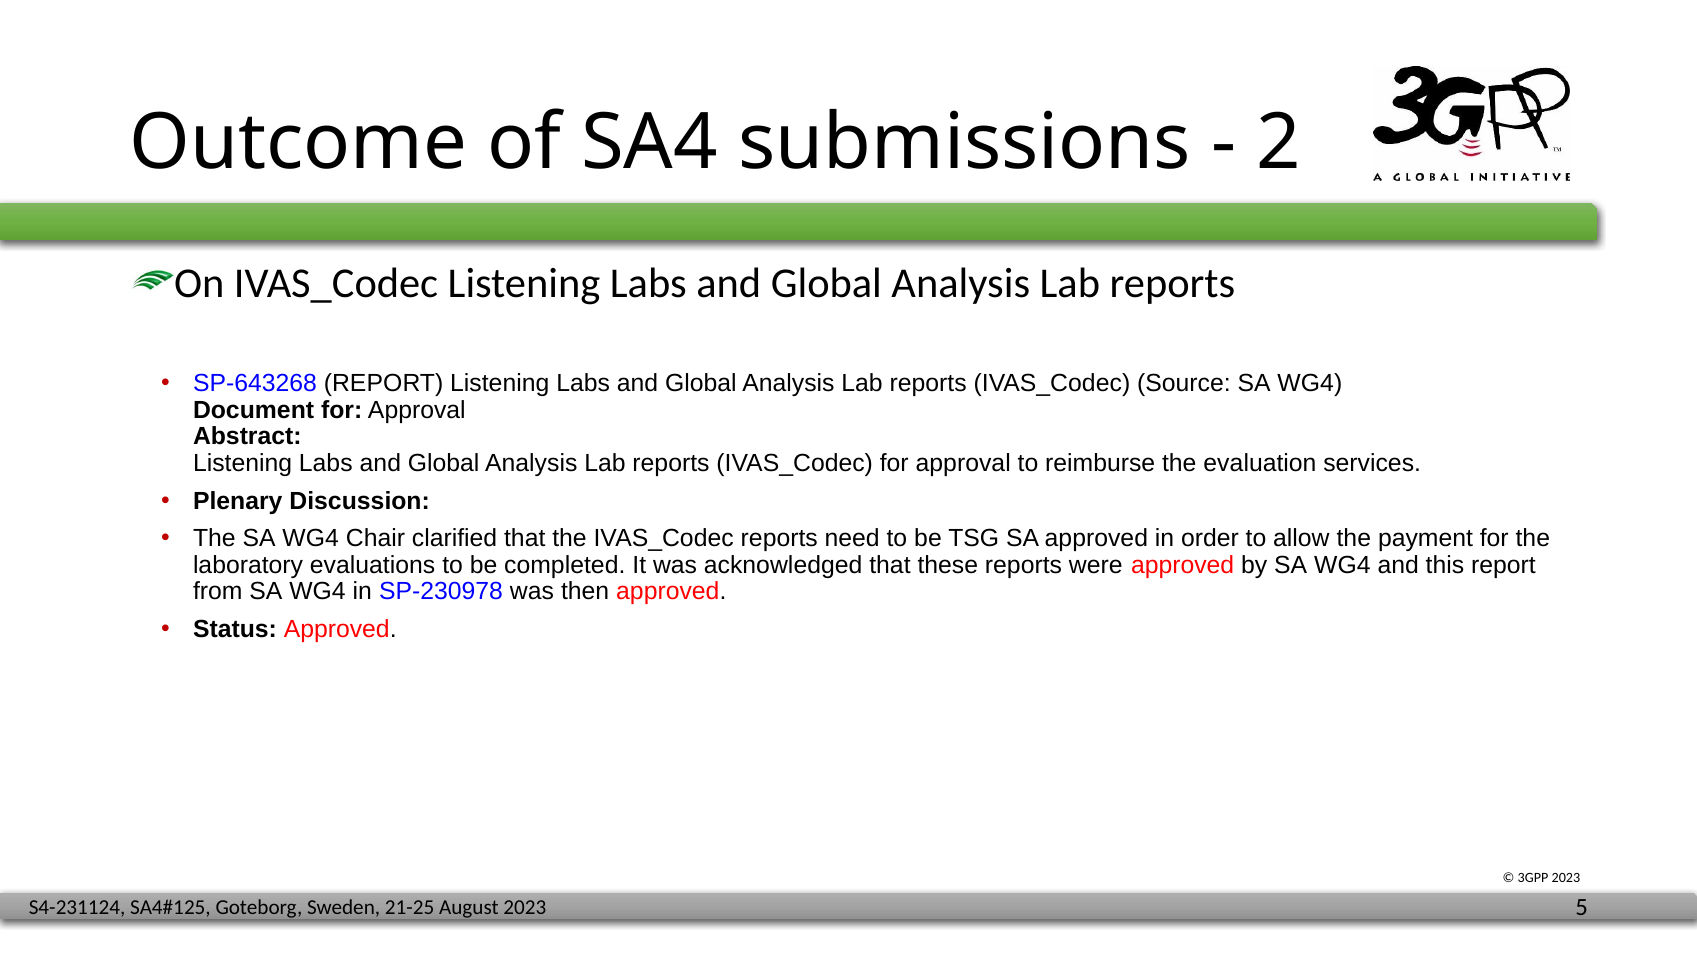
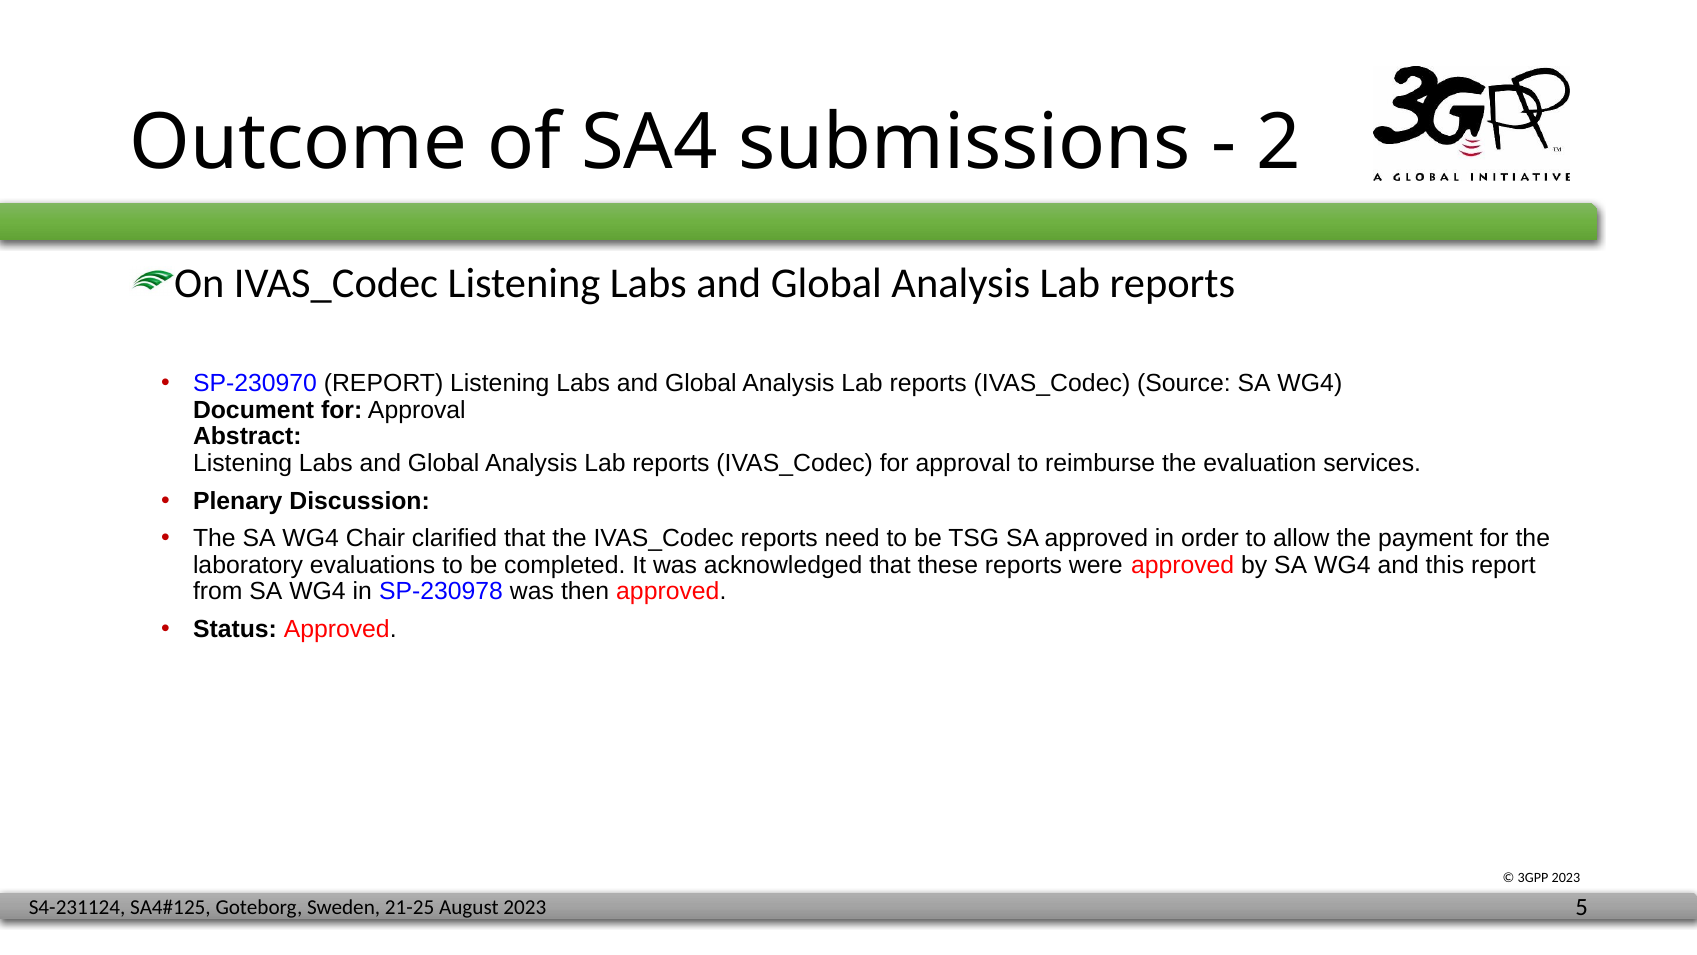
SP-643268: SP-643268 -> SP-230970 (255, 383)
